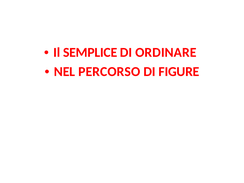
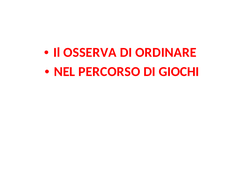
SEMPLICE: SEMPLICE -> OSSERVA (90, 52)
FIGURE: FIGURE -> GIOCHI (179, 72)
